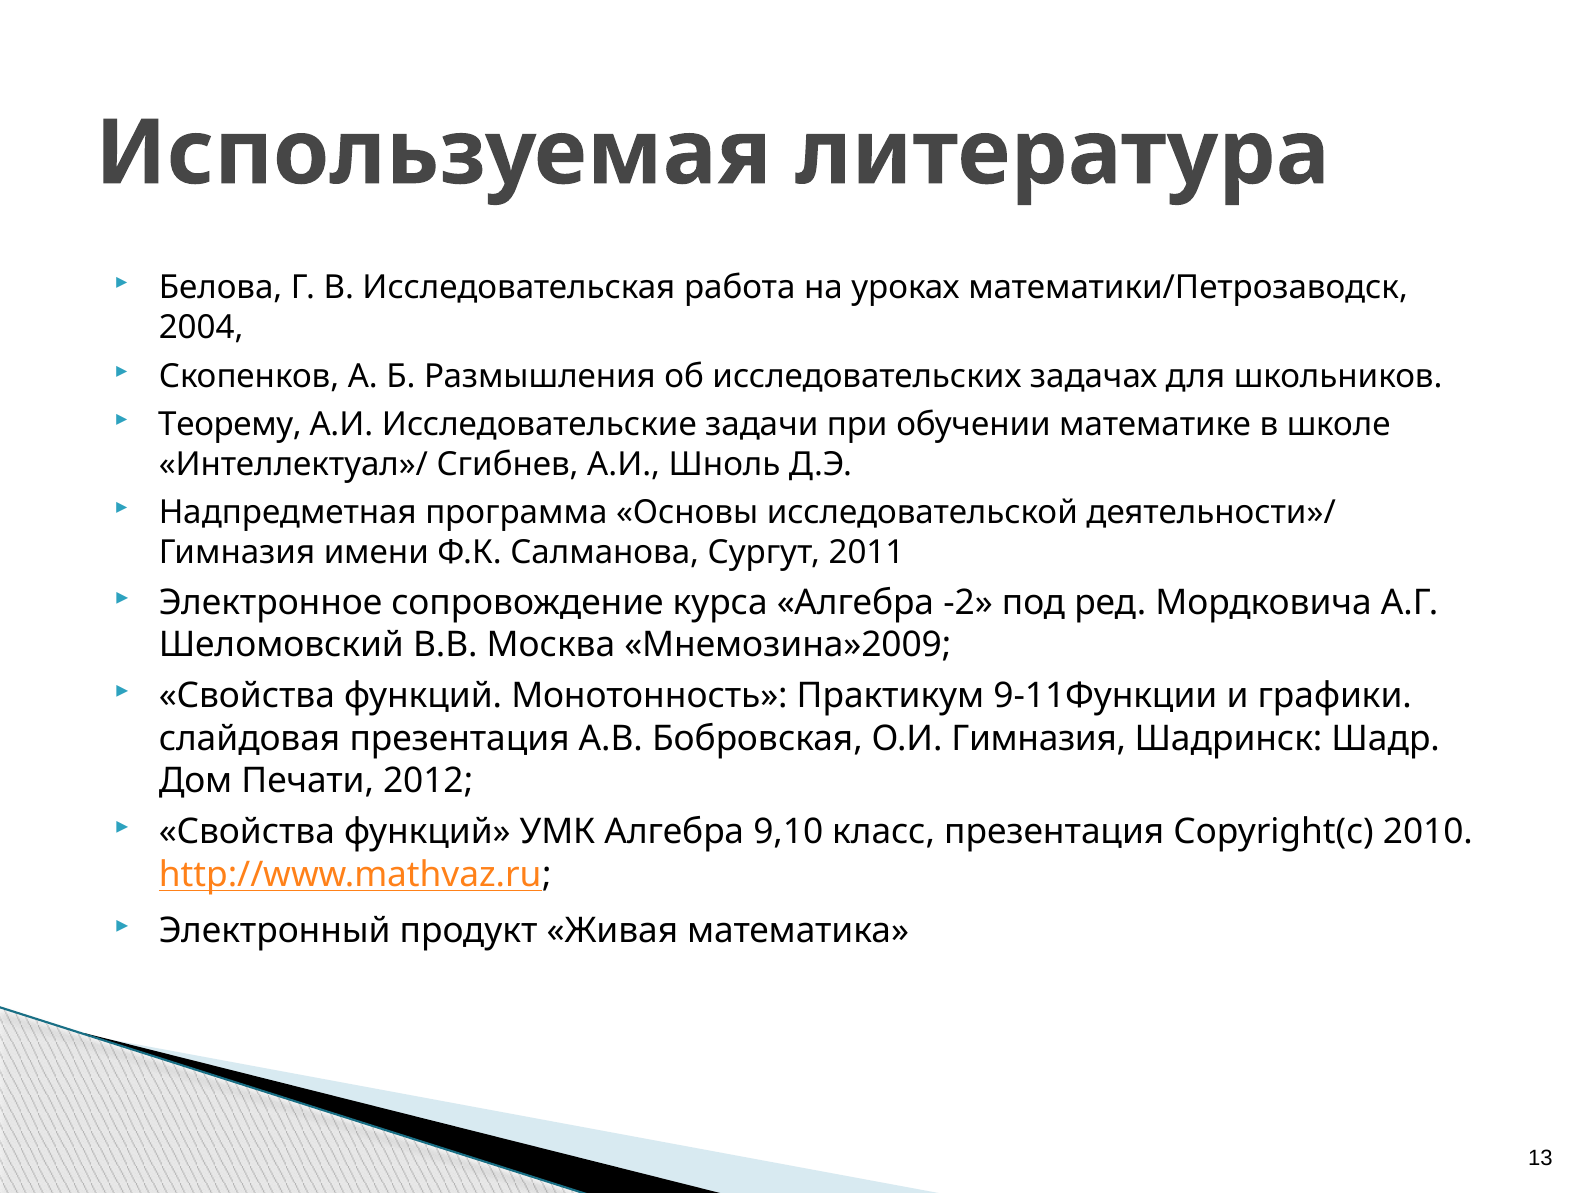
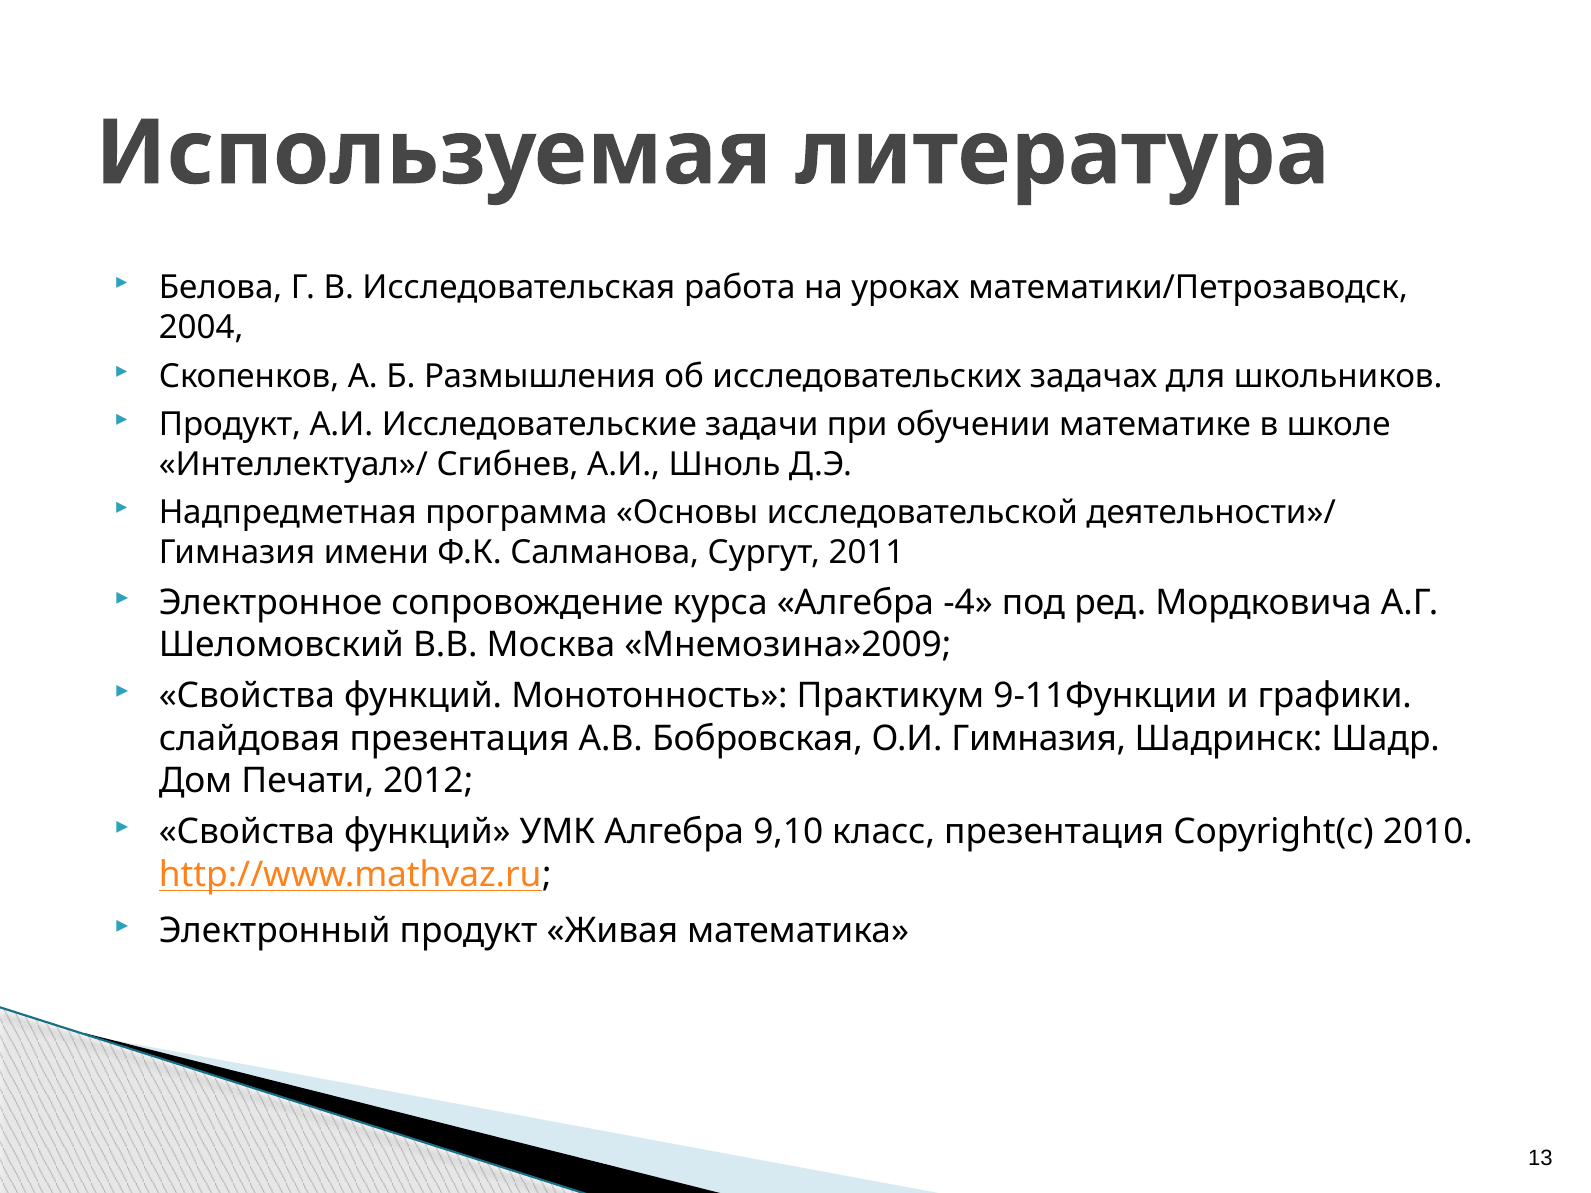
Теорему: Теорему -> Продукт (230, 425)
-2: -2 -> -4 (968, 603)
